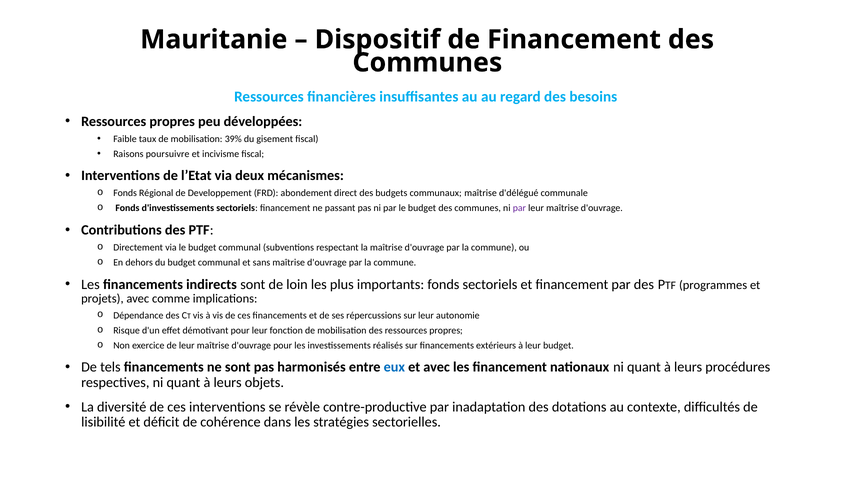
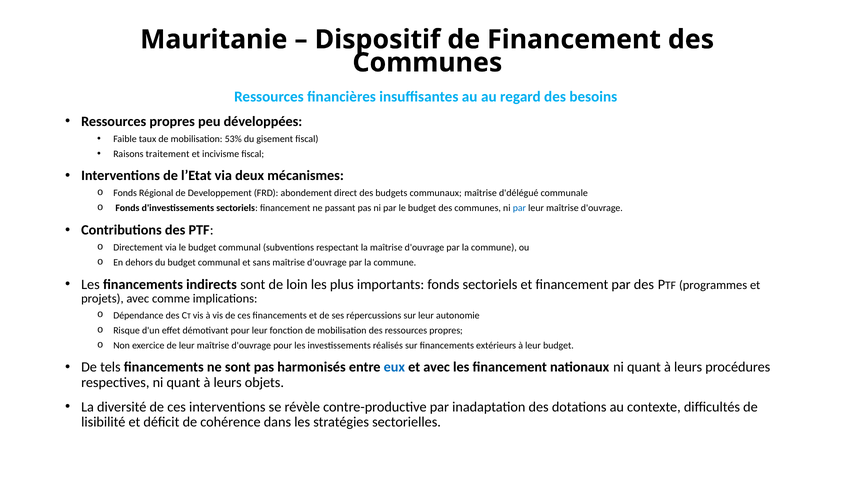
39%: 39% -> 53% (233, 139)
poursuivre: poursuivre -> traitement (168, 154)
par colour: purple -> blue (519, 208)
